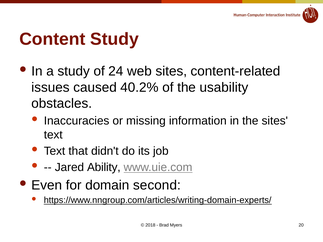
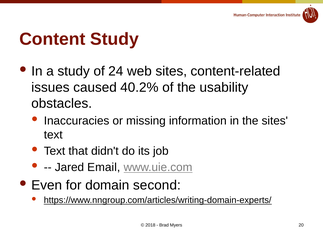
Ability: Ability -> Email (104, 168)
